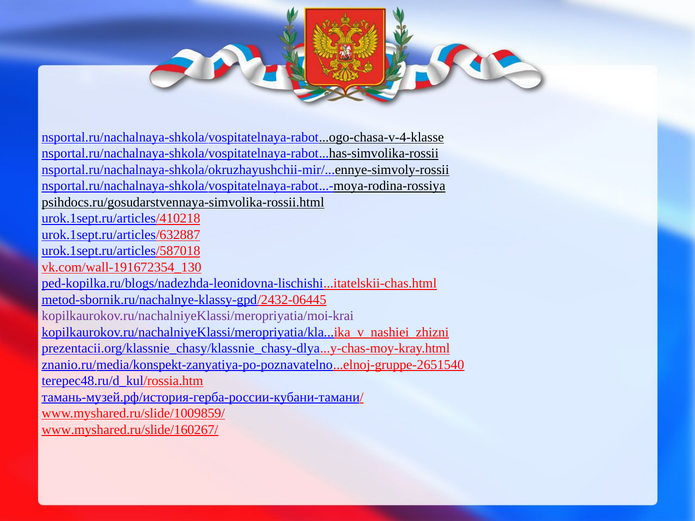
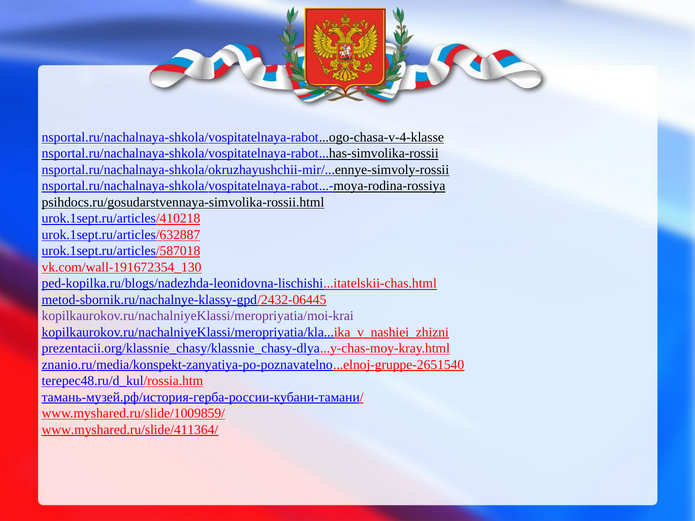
www.myshared.ru/slide/160267/: www.myshared.ru/slide/160267/ -> www.myshared.ru/slide/411364/ (130, 430)
